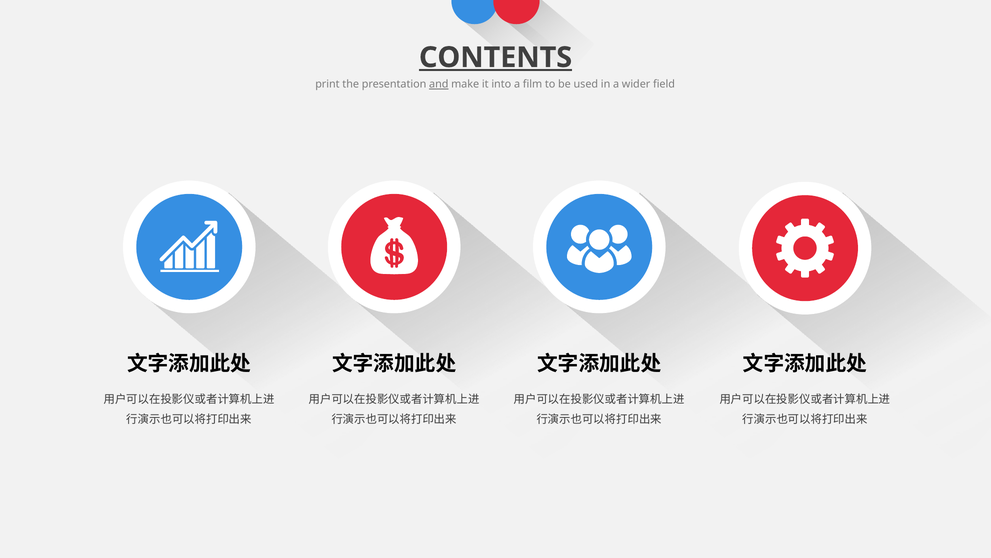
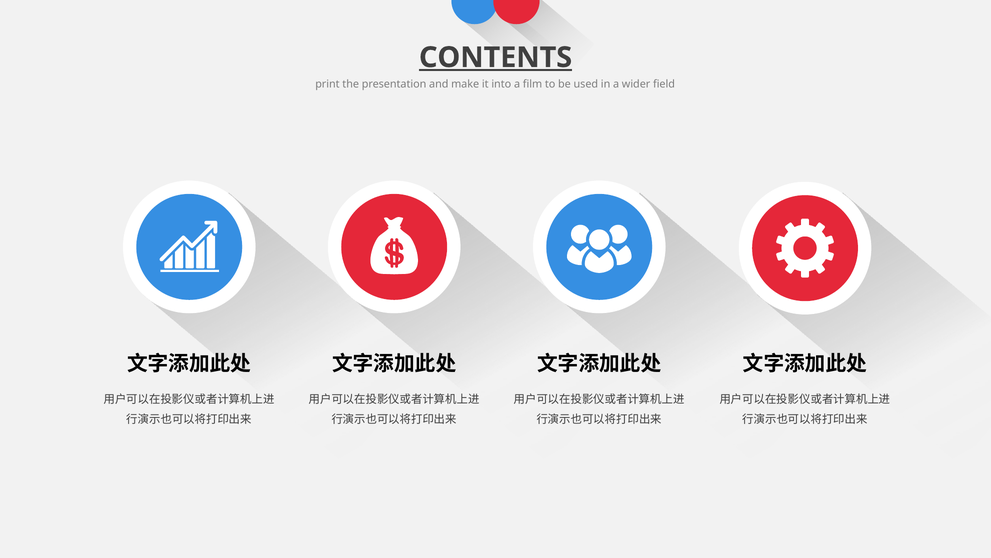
and underline: present -> none (439, 84)
